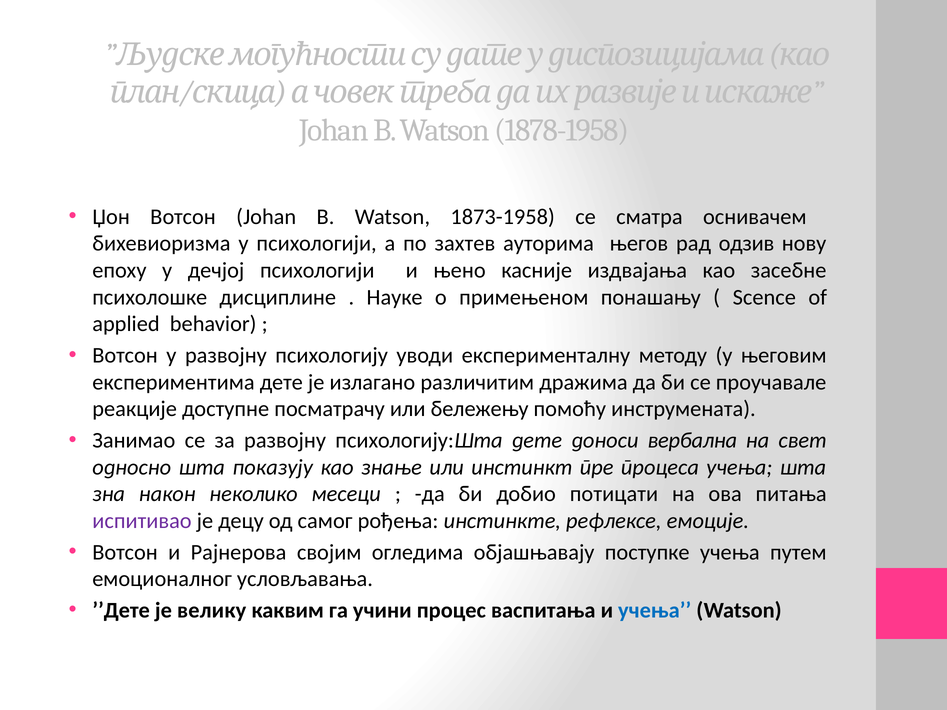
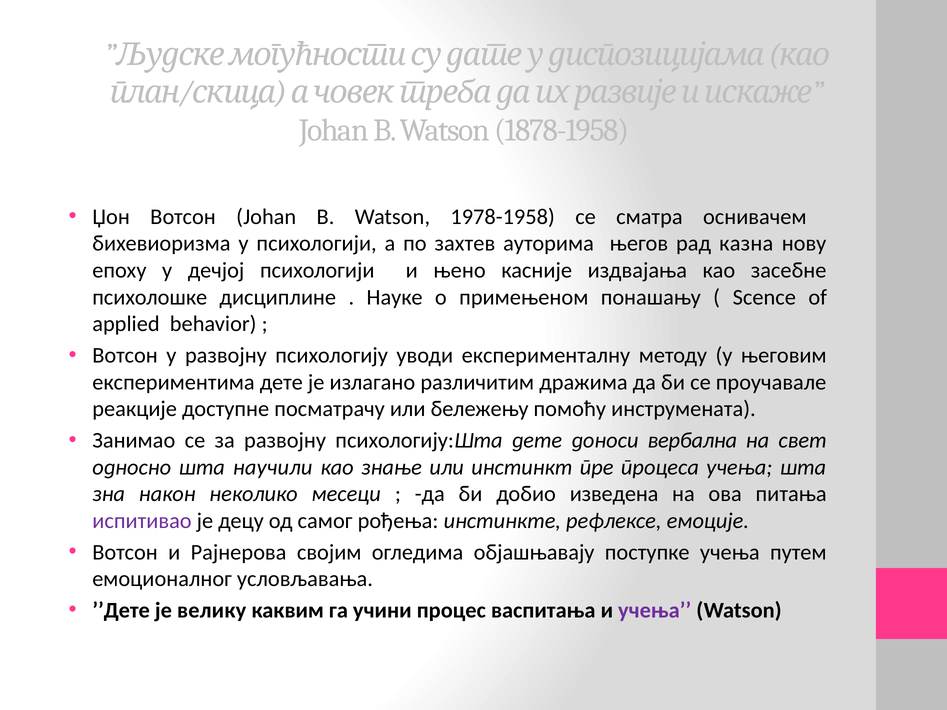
1873-1958: 1873-1958 -> 1978-1958 (503, 217)
одзив: одзив -> казна (746, 244)
показују: показују -> научили (273, 467)
потицати: потицати -> изведена (614, 494)
учења colour: blue -> purple (655, 610)
